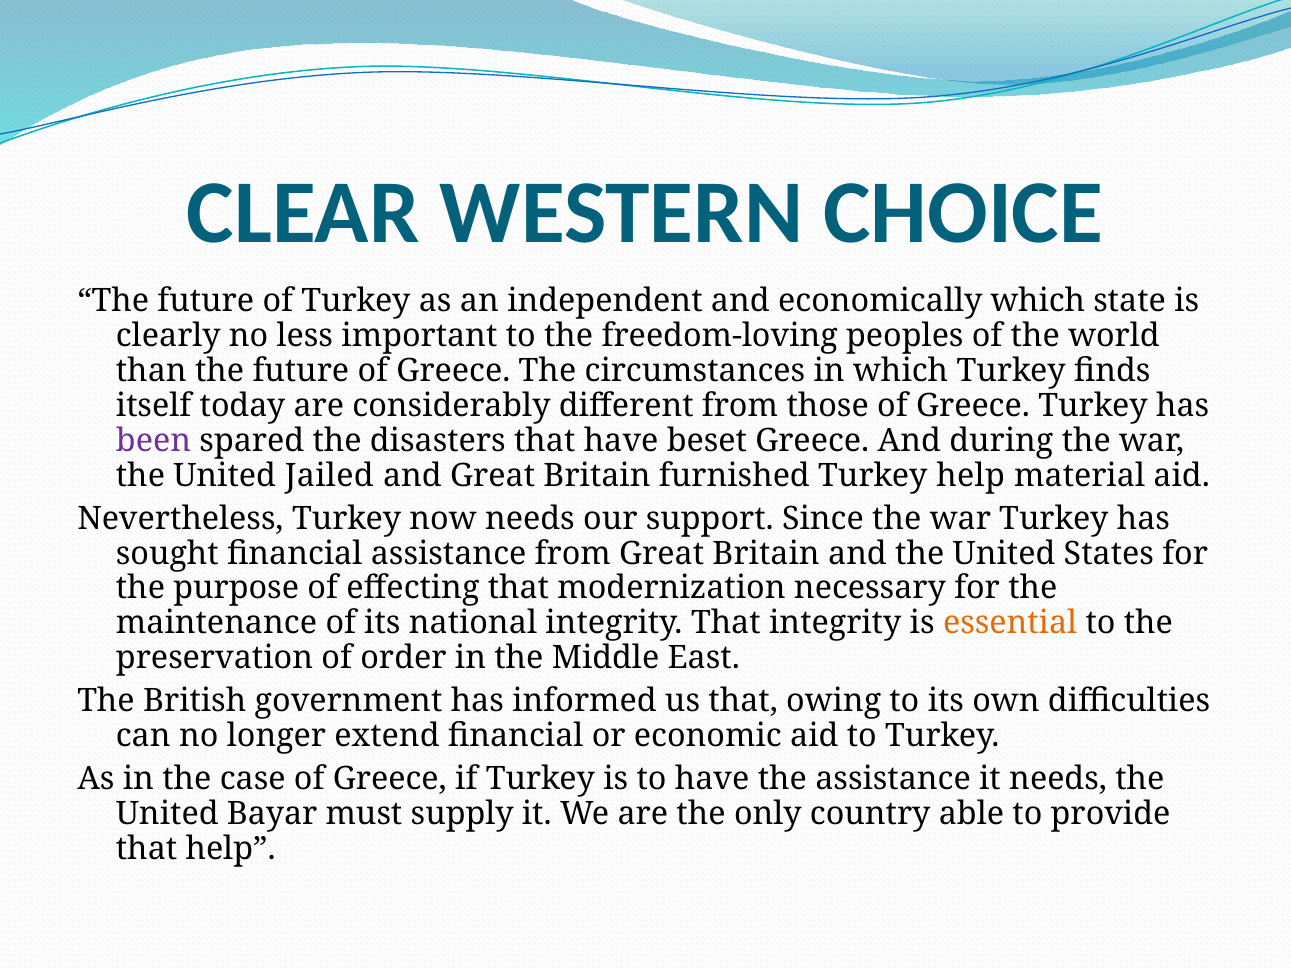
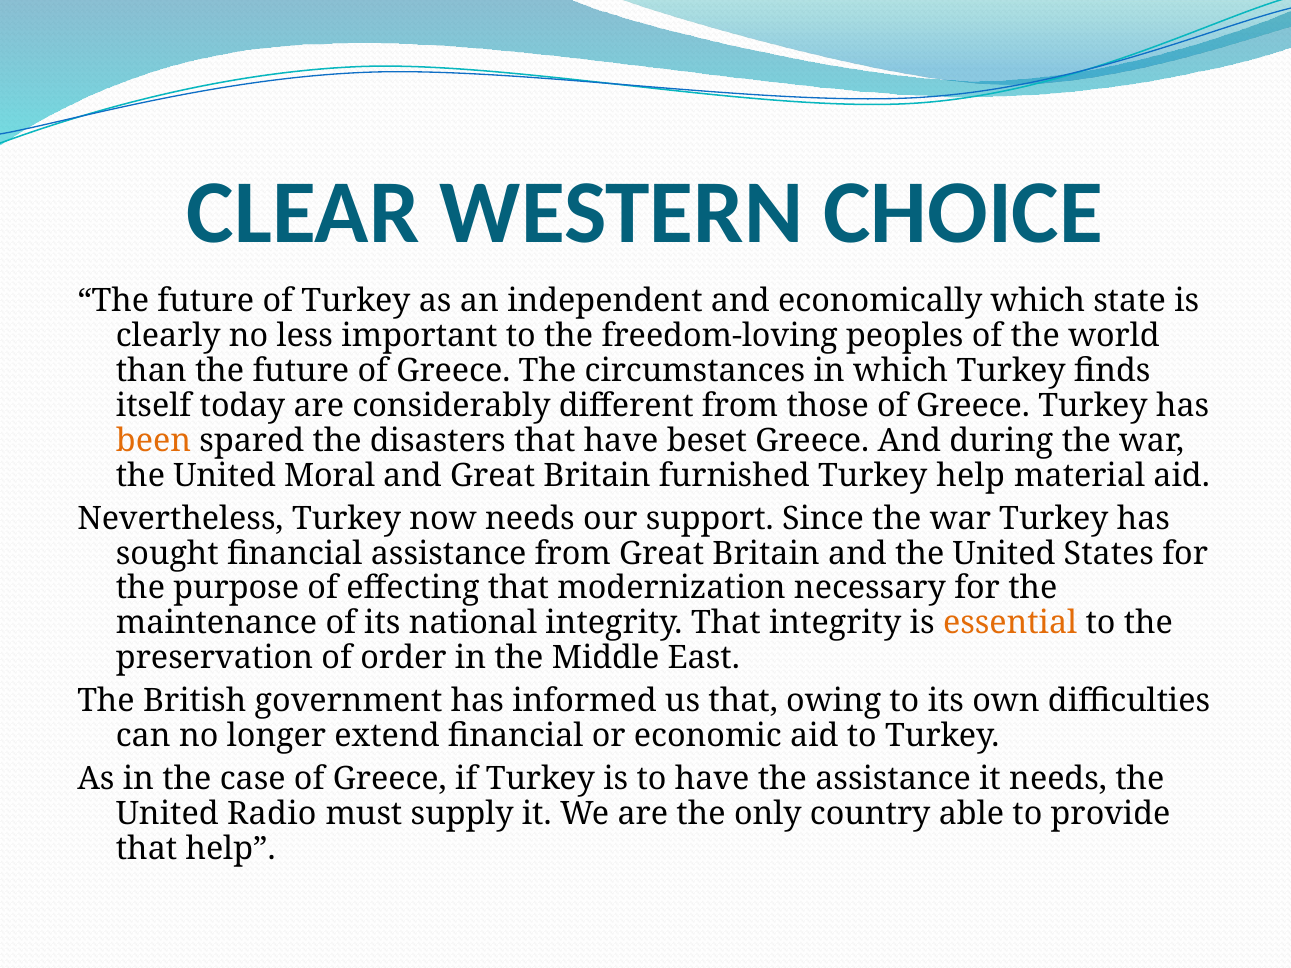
been colour: purple -> orange (154, 441)
Jailed: Jailed -> Moral (330, 476)
Bayar: Bayar -> Radio (272, 814)
